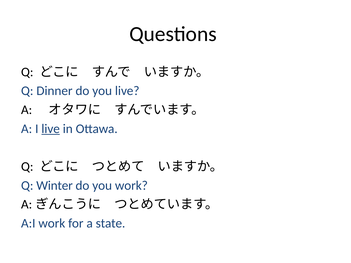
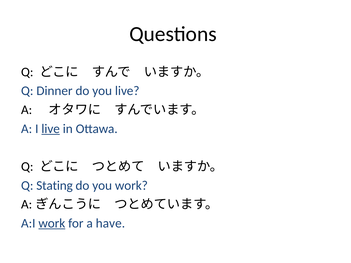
Winter: Winter -> Stating (55, 186)
work underline: none -> present (52, 223)
state: state -> have (110, 223)
